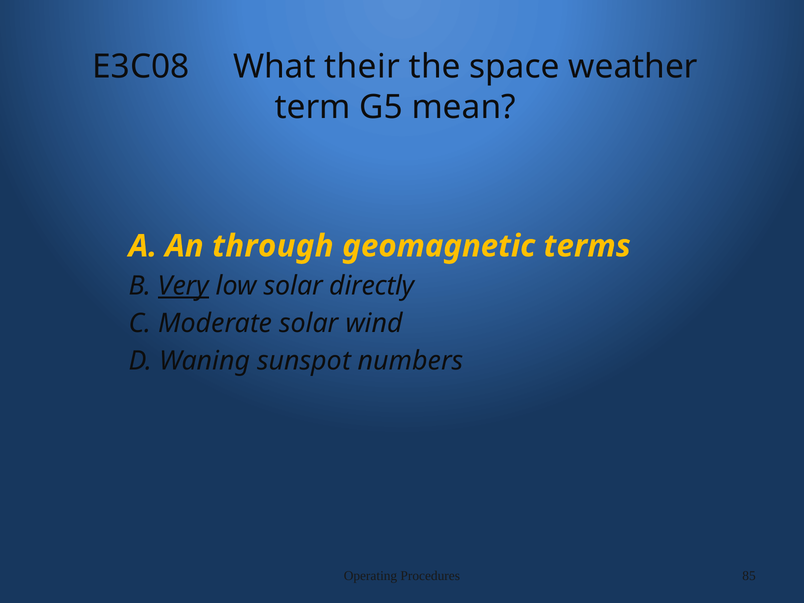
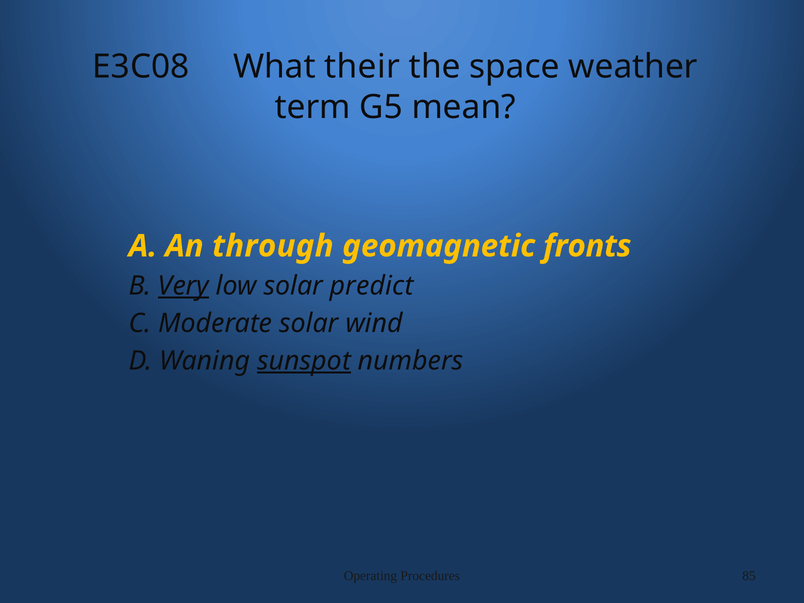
terms: terms -> fronts (587, 246)
directly: directly -> predict (372, 286)
sunspot underline: none -> present (304, 361)
